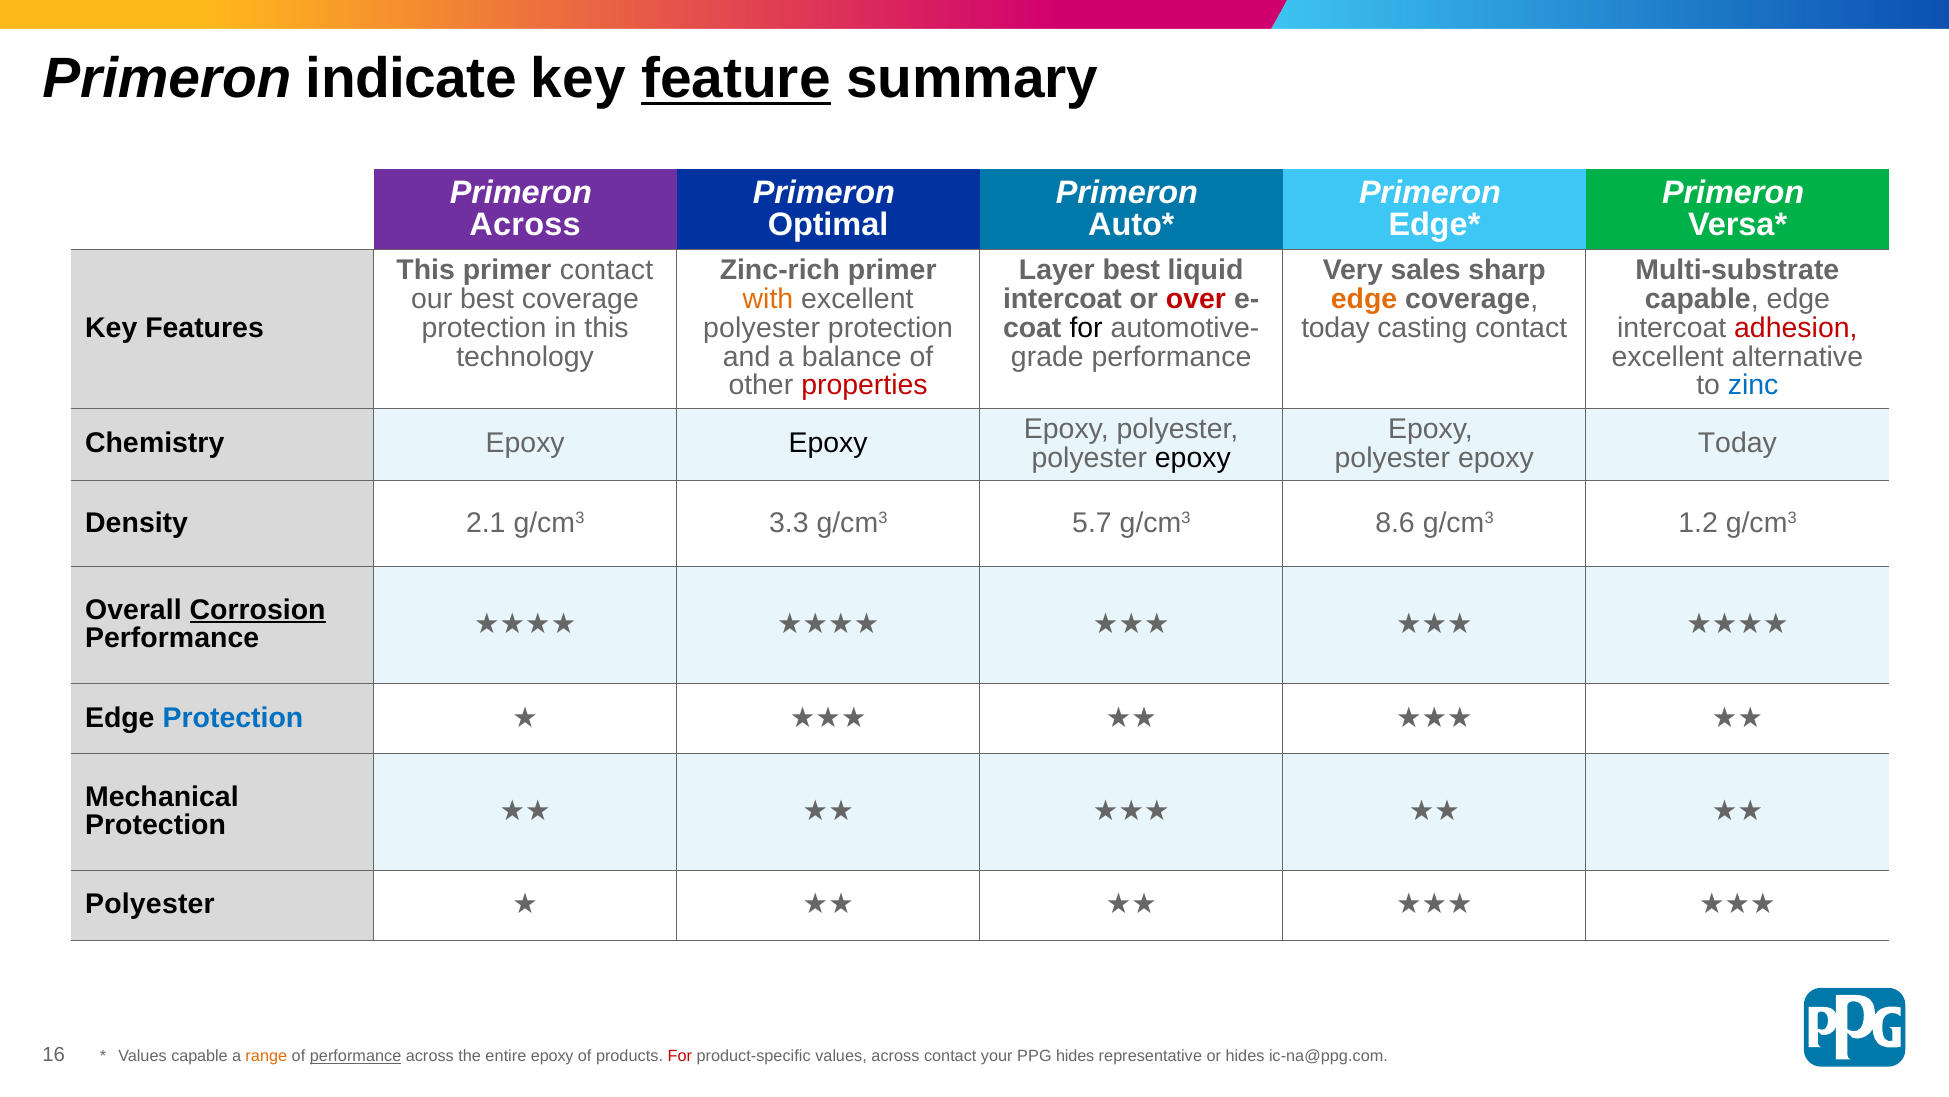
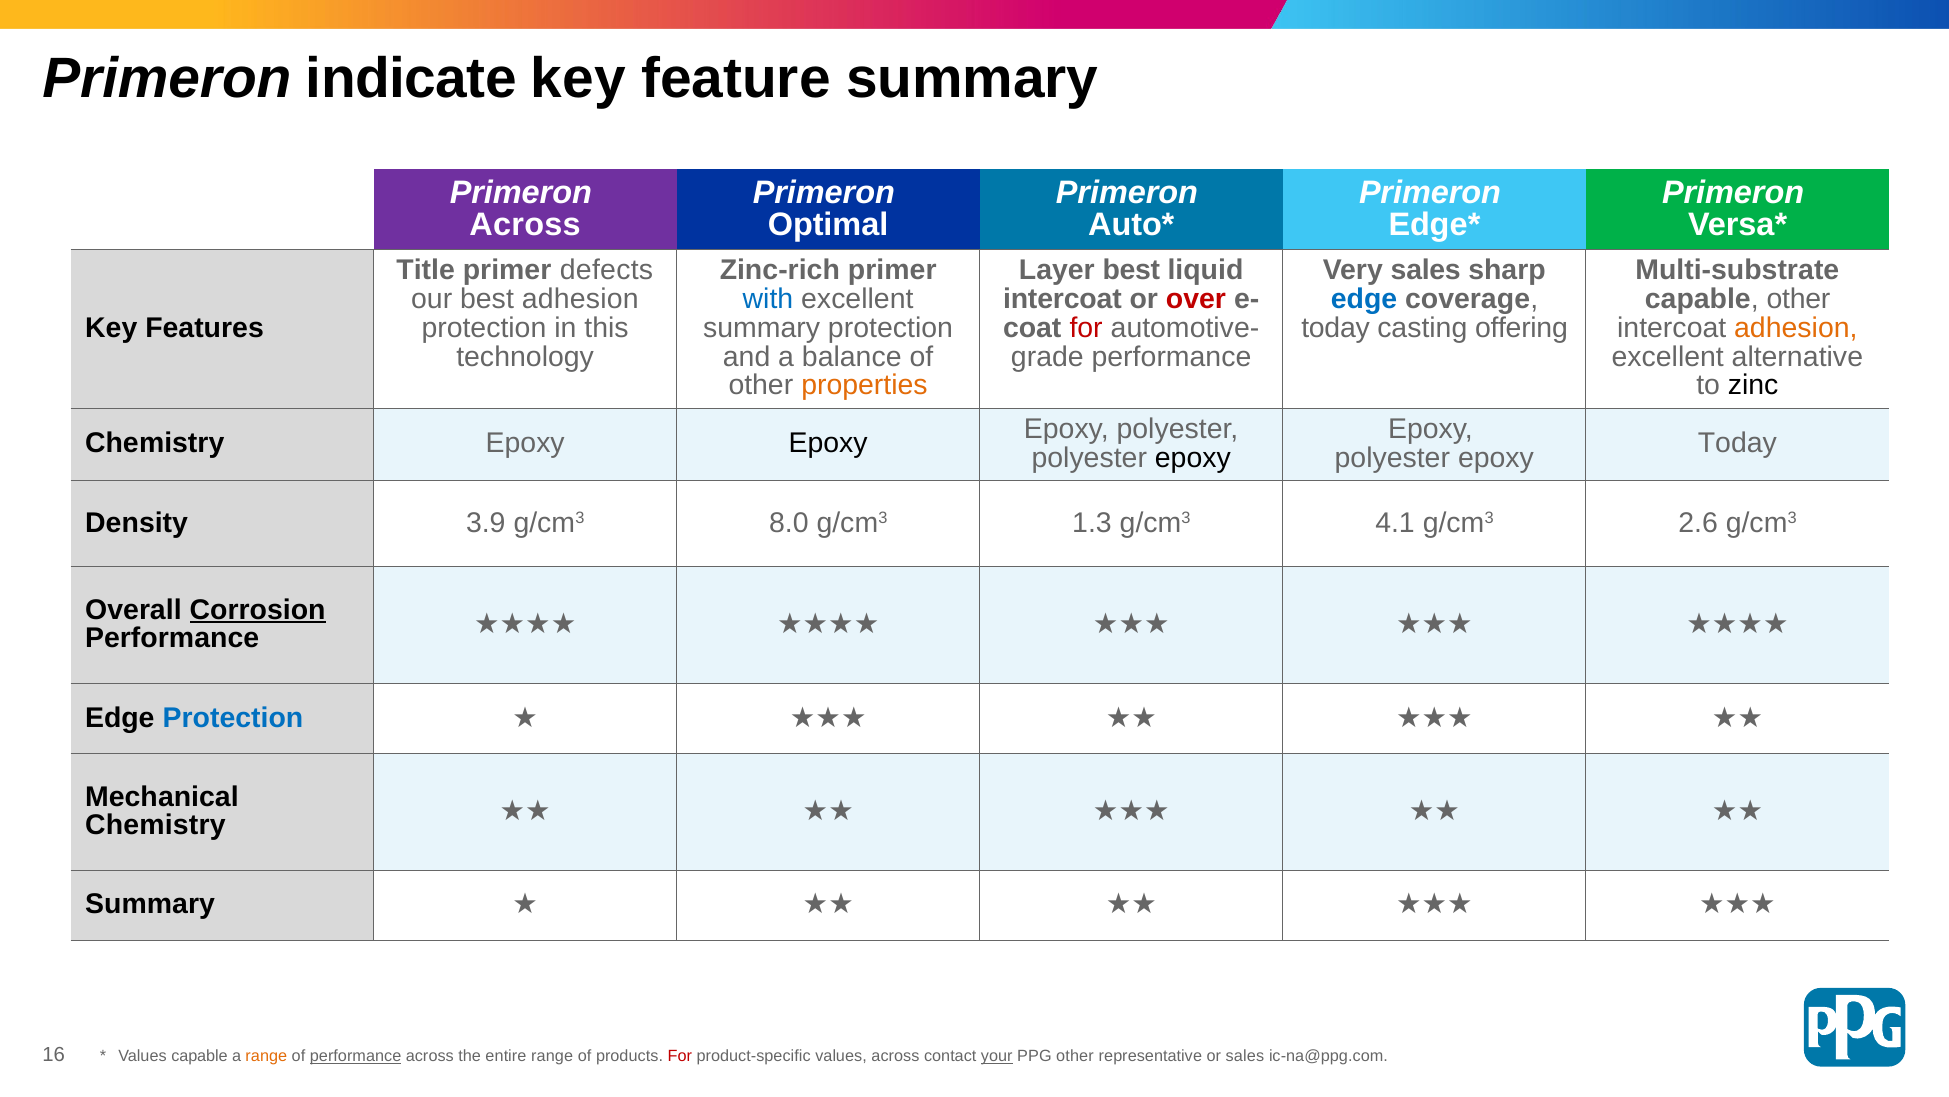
feature underline: present -> none (736, 79)
This: This -> Title (426, 270)
primer contact: contact -> defects (607, 270)
best coverage: coverage -> adhesion (580, 299)
with colour: orange -> blue (768, 299)
edge colour: orange -> blue (1364, 299)
capable edge: edge -> other (1798, 299)
polyester: polyester -> summary (762, 328)
for colour: black -> red (1086, 328)
casting contact: contact -> offering (1521, 328)
adhesion colour: red -> orange (1796, 328)
properties colour: red -> orange (864, 385)
zinc colour: blue -> black (1753, 385)
2.1: 2.1 -> 3.9 (486, 523)
3.3: 3.3 -> 8.0 (789, 523)
5.7: 5.7 -> 1.3 (1092, 523)
8.6: 8.6 -> 4.1 (1395, 523)
1.2: 1.2 -> 2.6 (1698, 523)
Protection: Protection -> Chemistry (155, 825)
Polyester: Polyester -> Summary (150, 904)
entire epoxy: epoxy -> range (552, 1056)
your underline: none -> present (997, 1056)
PPG hides: hides -> other (1075, 1056)
or hides: hides -> sales (1245, 1056)
